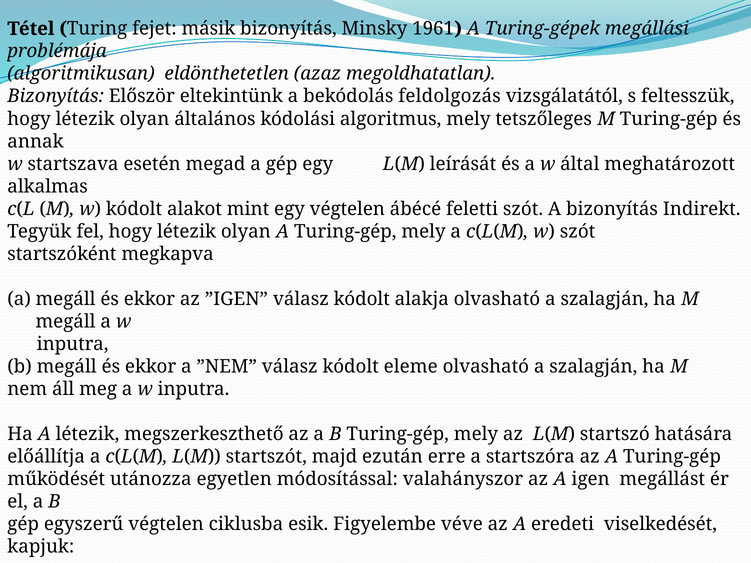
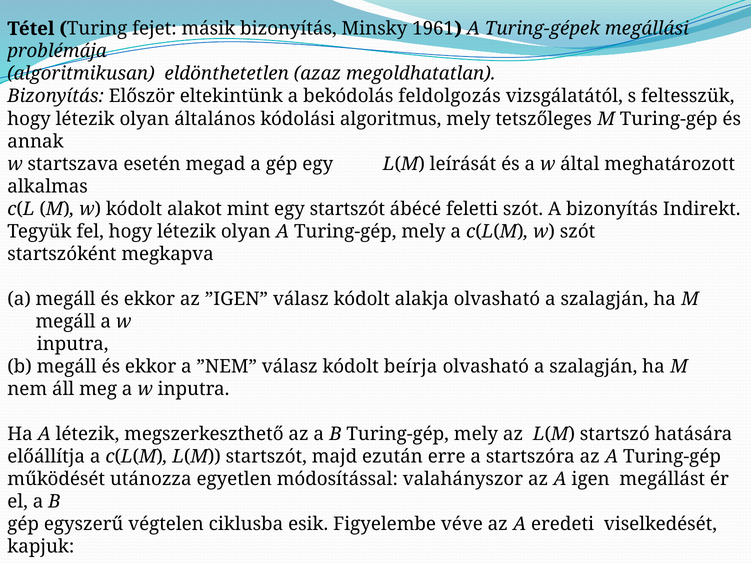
egy végtelen: végtelen -> startszót (347, 209)
eleme: eleme -> beírja (411, 367)
